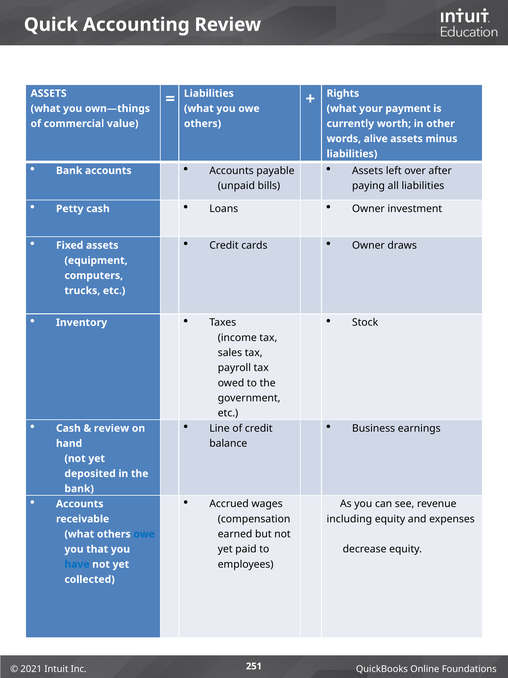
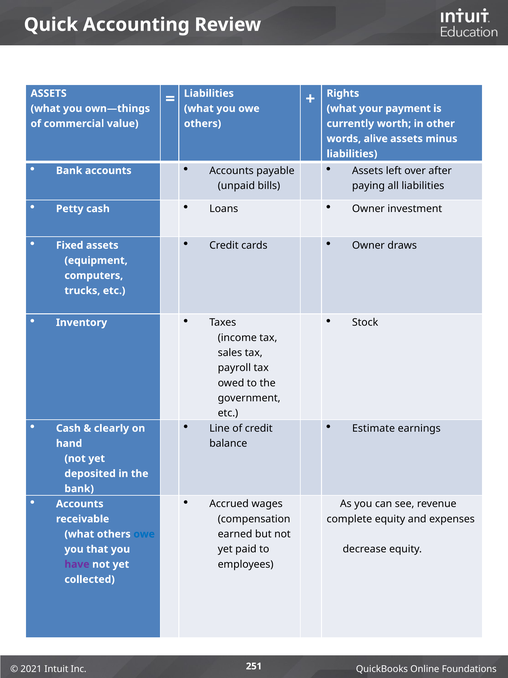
review: review -> clearly (111, 428)
Business: Business -> Estimate (374, 428)
including: including -> complete (349, 518)
have colour: blue -> purple (77, 564)
